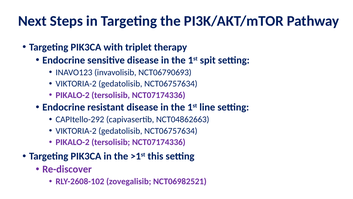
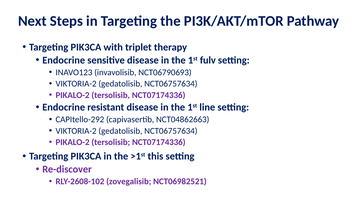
spit: spit -> fulv (208, 60)
